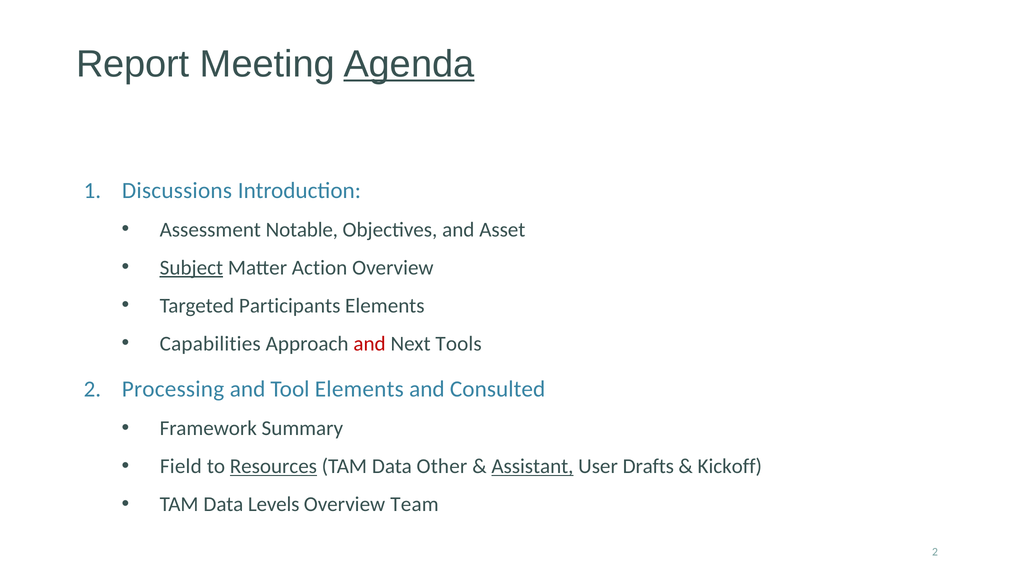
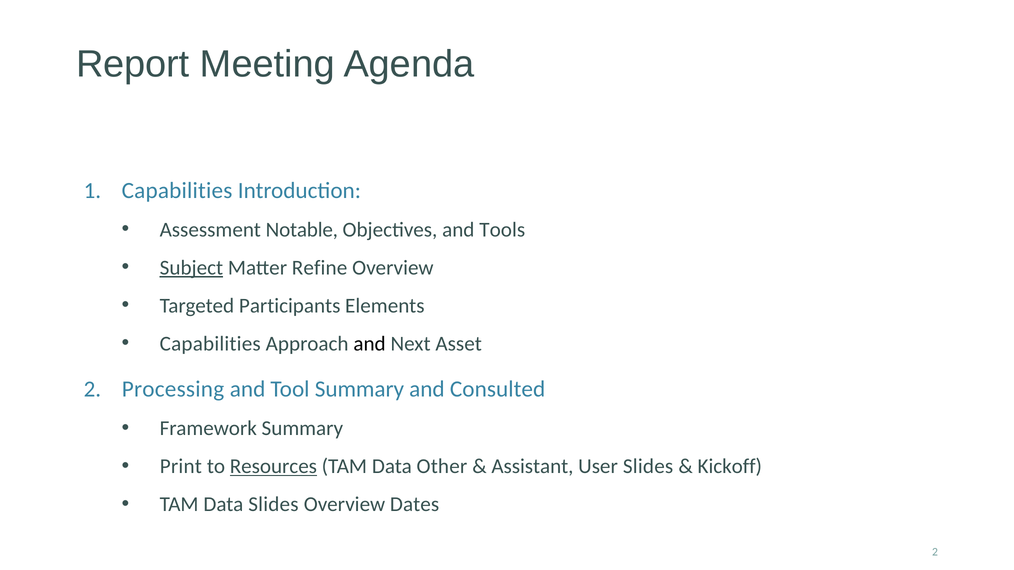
Agenda underline: present -> none (409, 64)
Discussions: Discussions -> Capabilities (177, 191)
Asset: Asset -> Tools (502, 230)
Action: Action -> Refine (320, 268)
and colour: red -> black (370, 344)
Tools: Tools -> Asset (459, 344)
Tool Elements: Elements -> Summary (359, 390)
Field: Field -> Print (181, 467)
Assistant underline: present -> none (532, 467)
User Drafts: Drafts -> Slides (648, 467)
Data Levels: Levels -> Slides (273, 505)
Team: Team -> Dates (415, 505)
